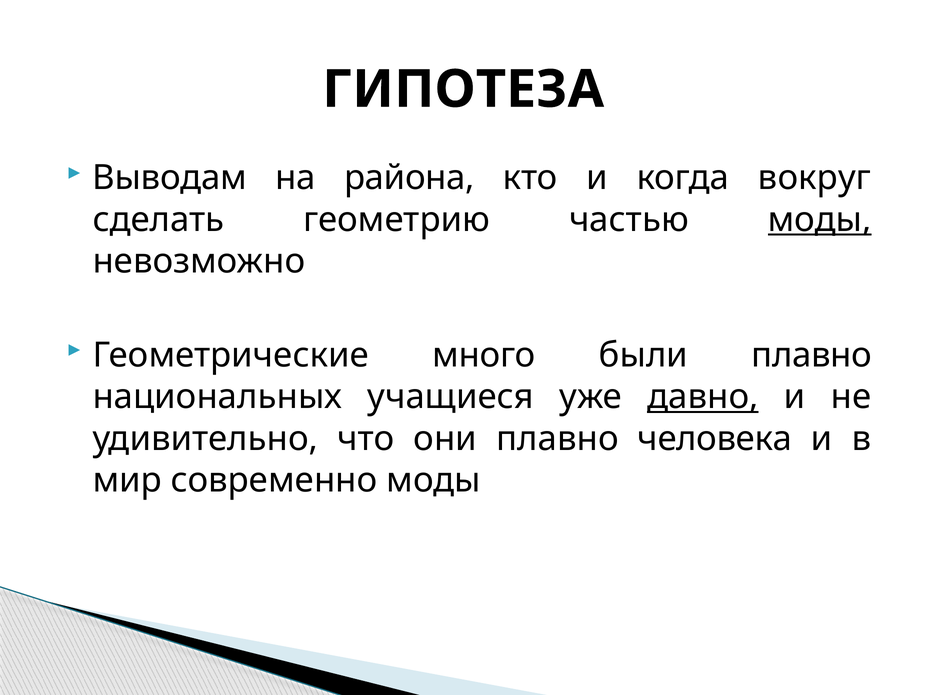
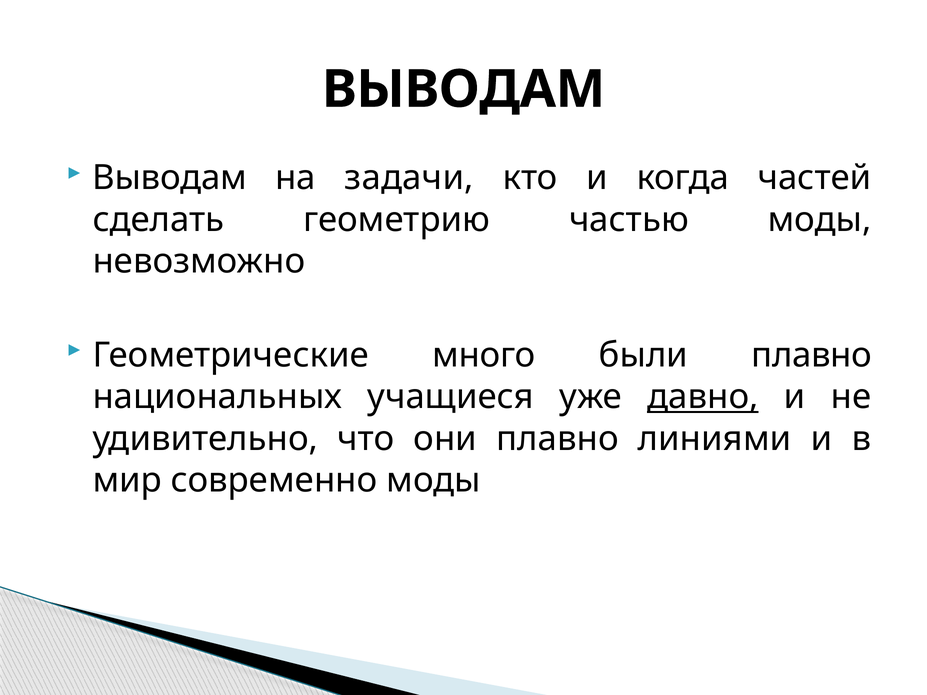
ГИПОТЕЗА: ГИПОТЕЗА -> ВЫВОДАМ (464, 89)
района: района -> задачи (409, 178)
вокруг: вокруг -> частей (815, 178)
моды underline: present -> none (820, 220)
человека: человека -> линиями (715, 439)
